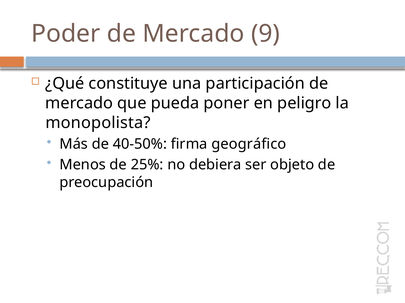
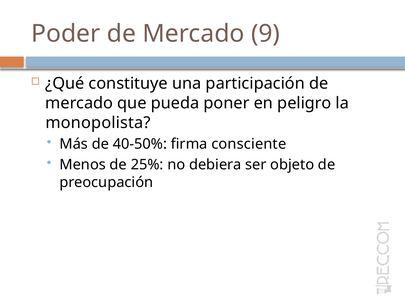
geográfico: geográfico -> consciente (249, 144)
